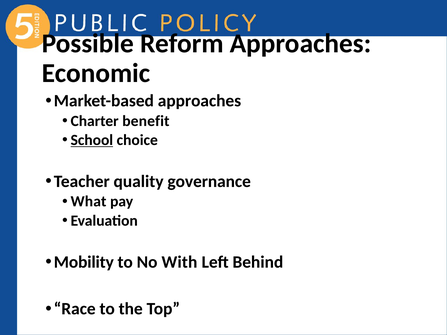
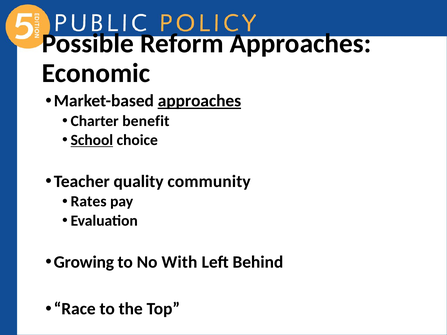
approaches underline: none -> present (199, 101)
governance: governance -> community (209, 182)
What: What -> Rates (89, 202)
Mobility: Mobility -> Growing (84, 262)
